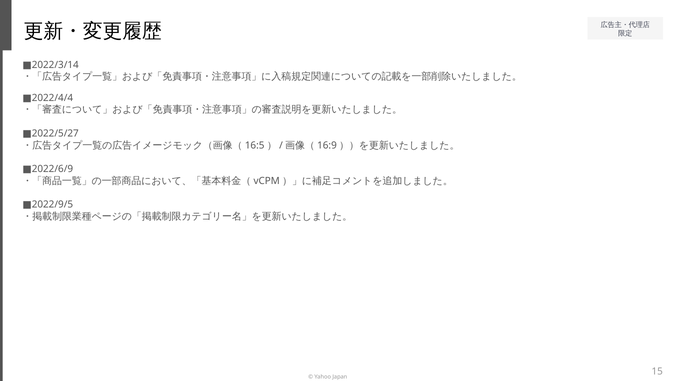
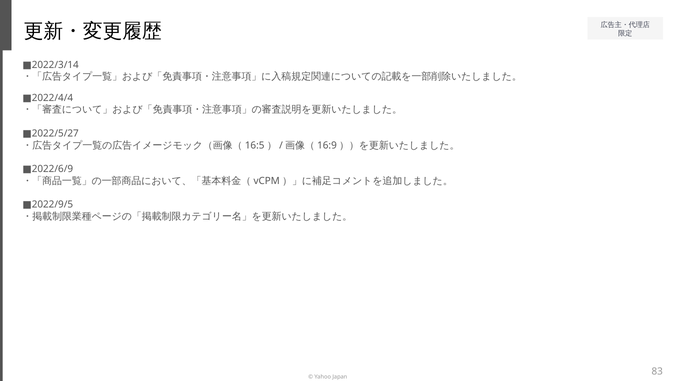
15: 15 -> 83 (657, 371)
